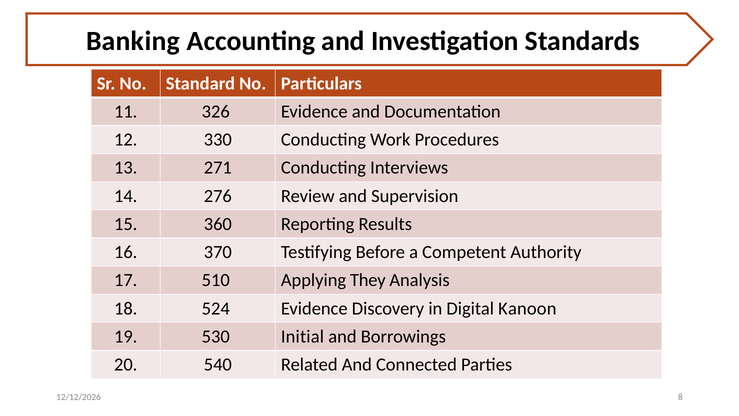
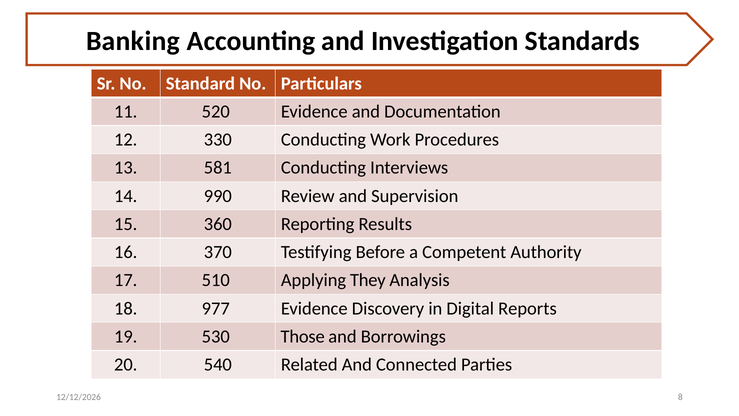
326: 326 -> 520 (216, 112)
271: 271 -> 581 (218, 168)
276: 276 -> 990 (218, 196)
524: 524 -> 977 (216, 308)
Kanoon: Kanoon -> Reports (527, 308)
Initial: Initial -> Those (303, 336)
